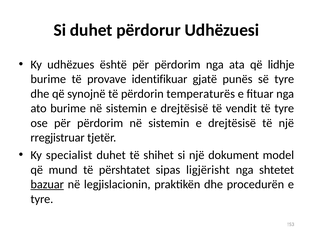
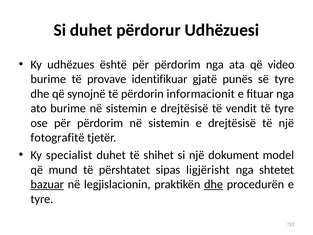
lidhje: lidhje -> video (281, 64)
temperaturës: temperaturës -> informacionit (201, 94)
rregjistruar: rregjistruar -> fotografitë (57, 138)
dhe underline: none -> present (214, 184)
